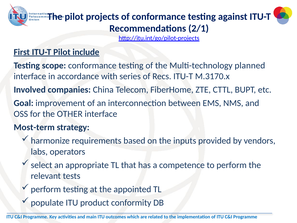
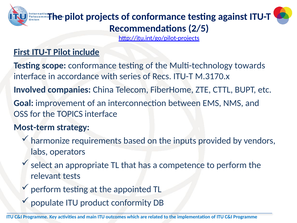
2/1: 2/1 -> 2/5 (199, 28)
planned: planned -> towards (250, 65)
OTHER: OTHER -> TOPICS (70, 114)
